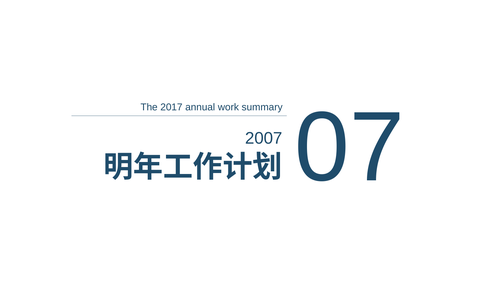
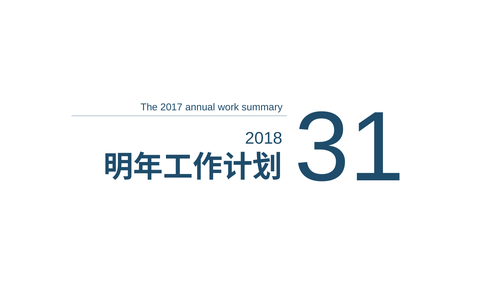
07: 07 -> 31 (349, 148)
2007: 2007 -> 2018 (264, 138)
